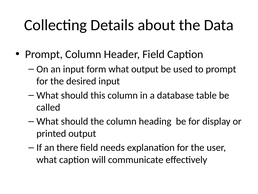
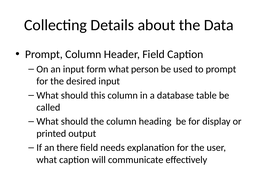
what output: output -> person (145, 69)
